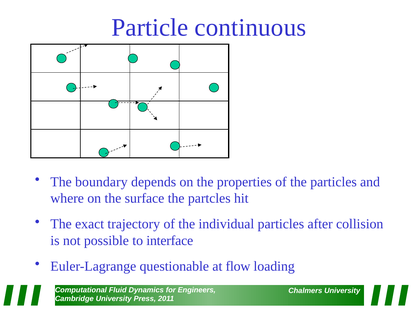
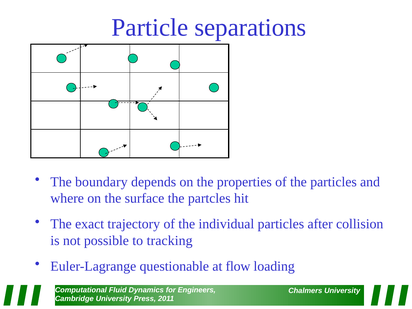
continuous: continuous -> separations (251, 28)
interface: interface -> tracking (170, 241)
